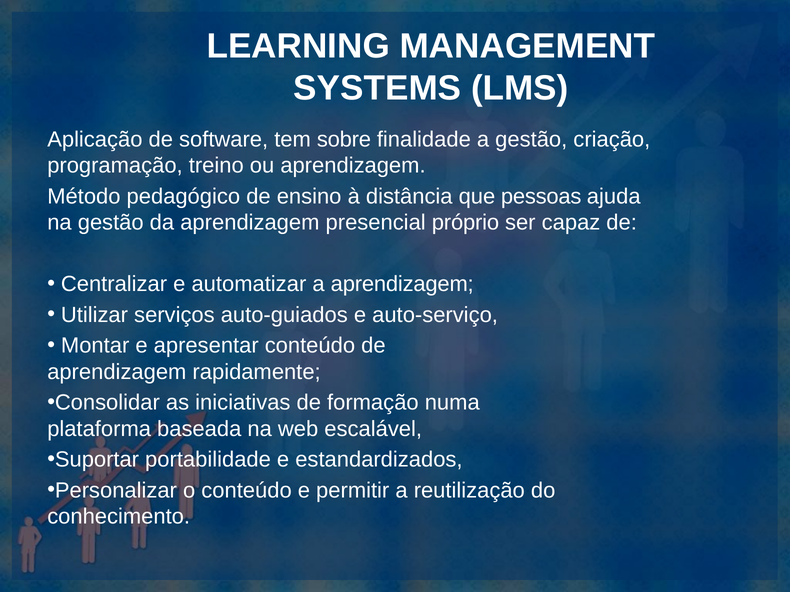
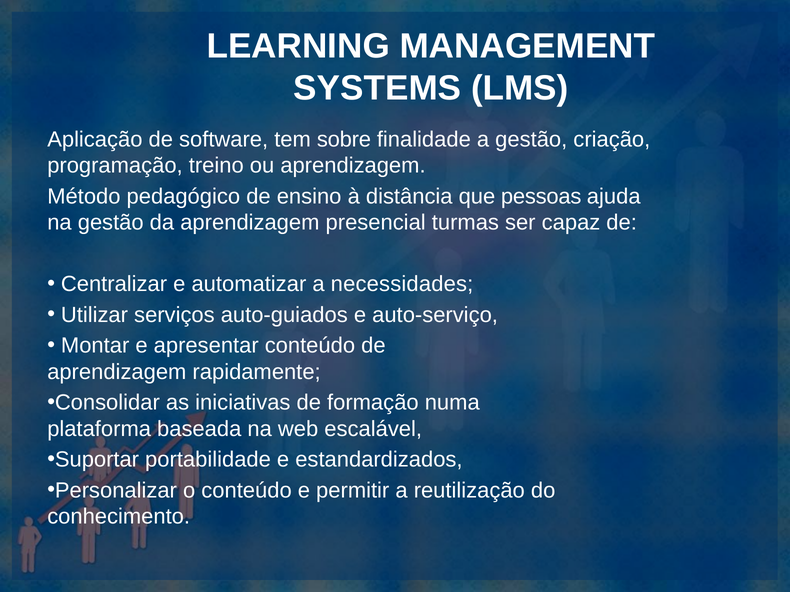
próprio: próprio -> turmas (465, 223)
a aprendizagem: aprendizagem -> necessidades (402, 284)
